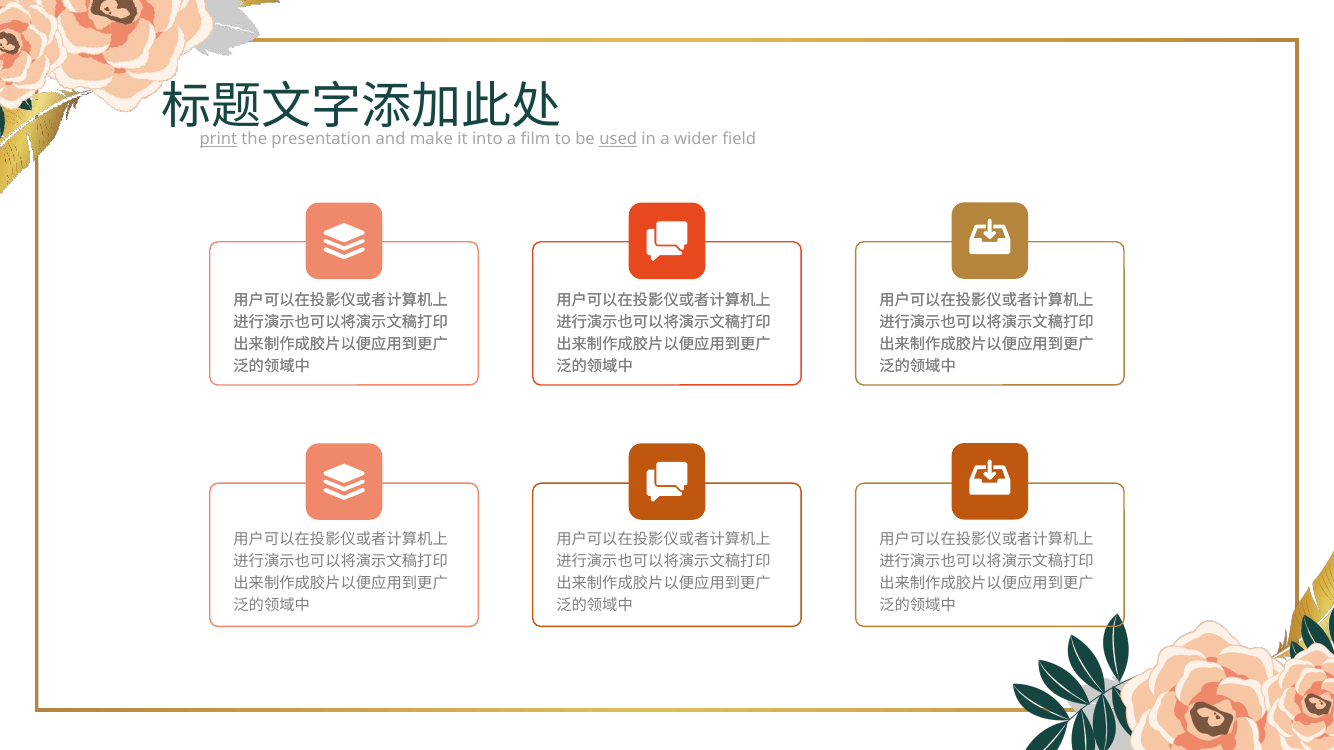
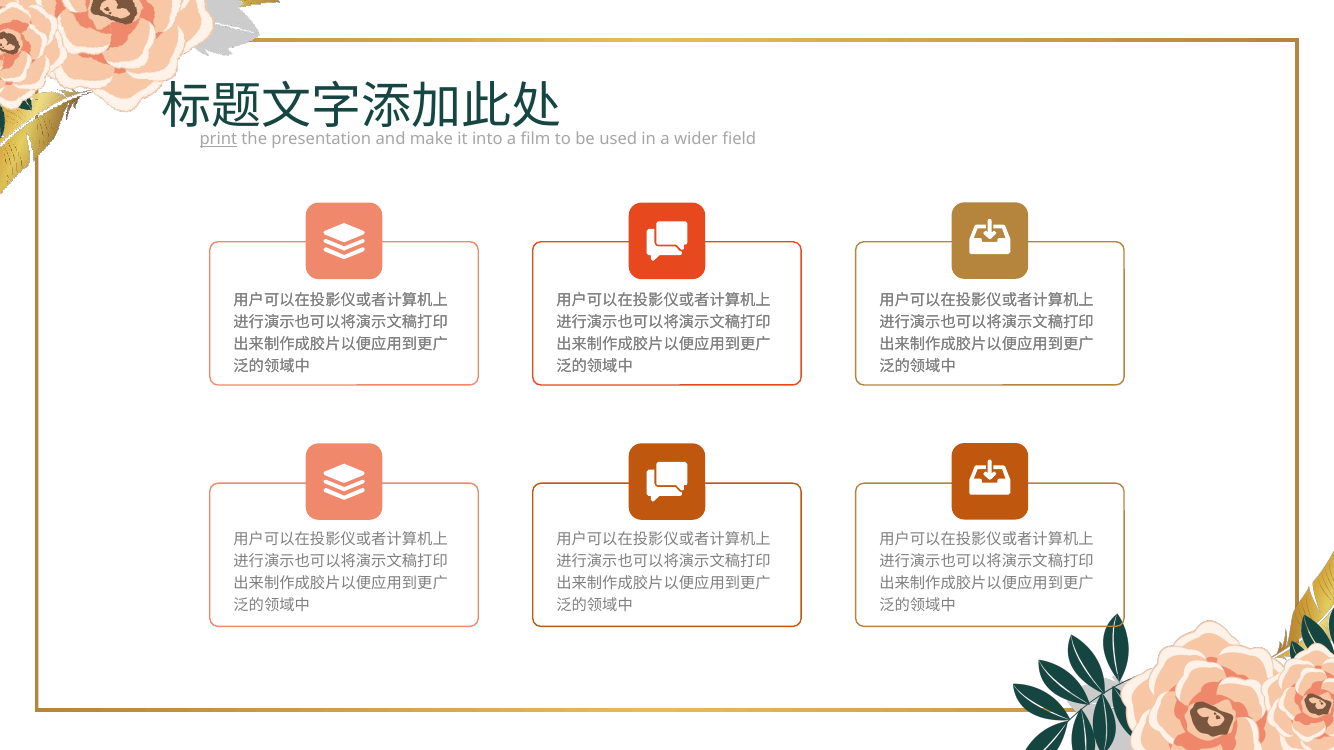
used underline: present -> none (618, 139)
